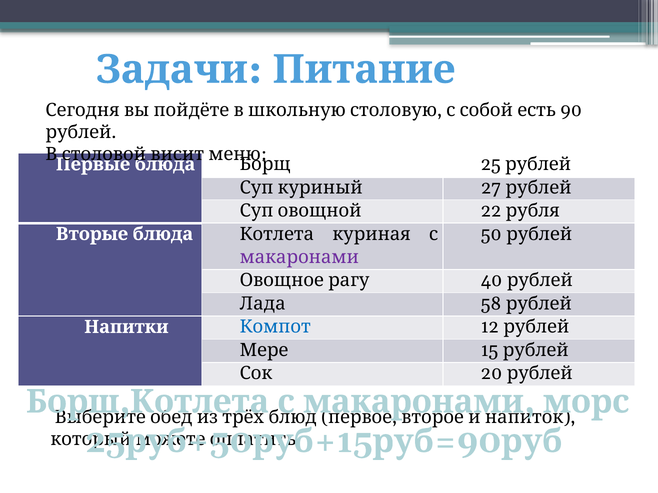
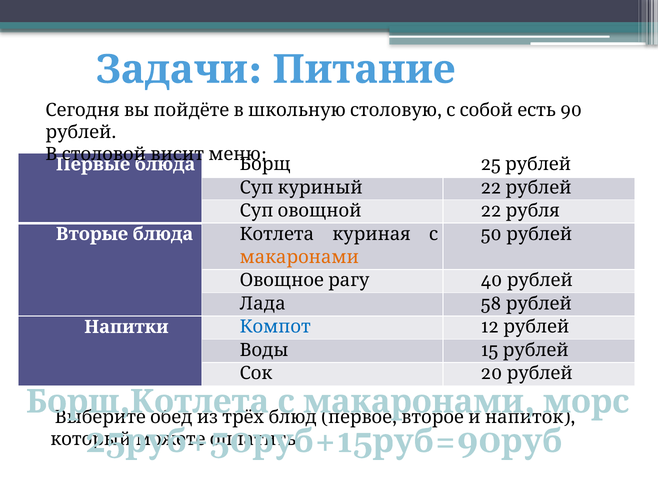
27: 27 -> 22 (491, 188)
макаронами colour: purple -> orange (299, 257)
Мере: Мере -> Воды (264, 351)
